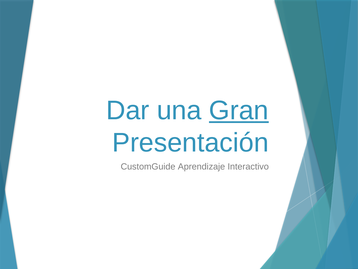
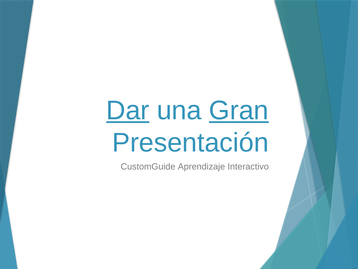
Dar underline: none -> present (128, 110)
